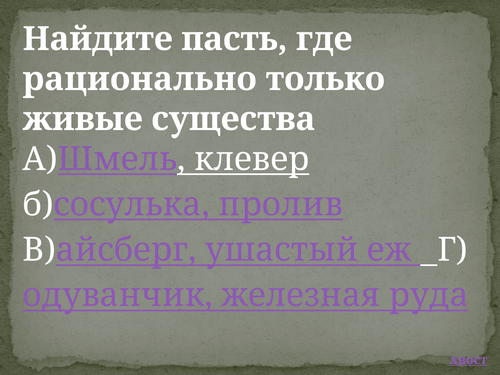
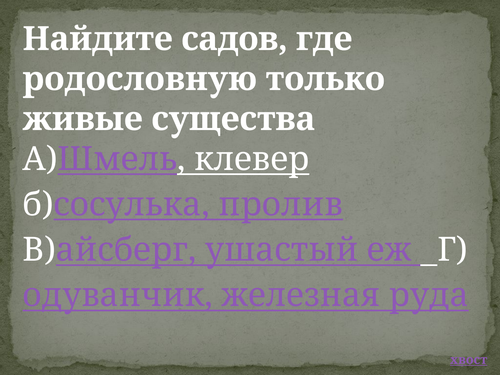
пасть: пасть -> садов (235, 39)
рационально: рационально -> родословную (140, 79)
